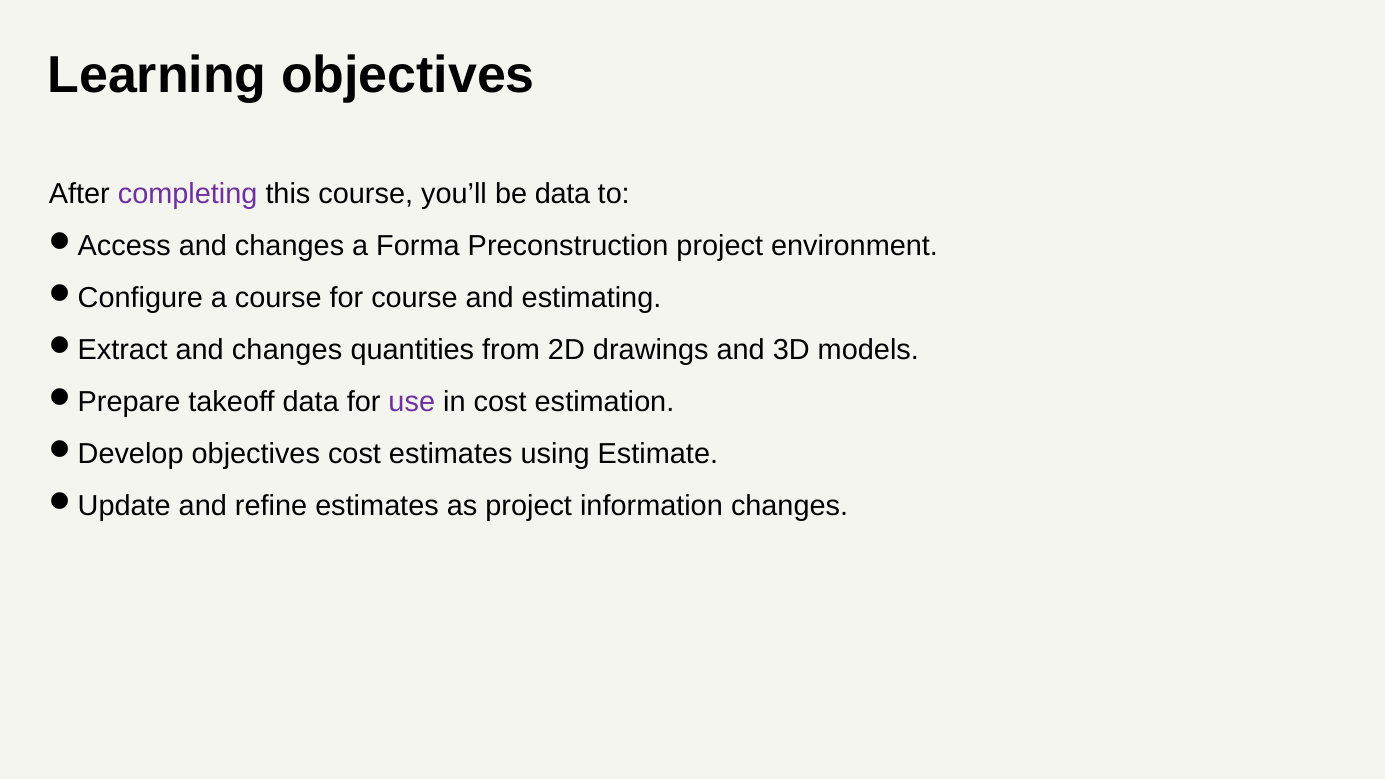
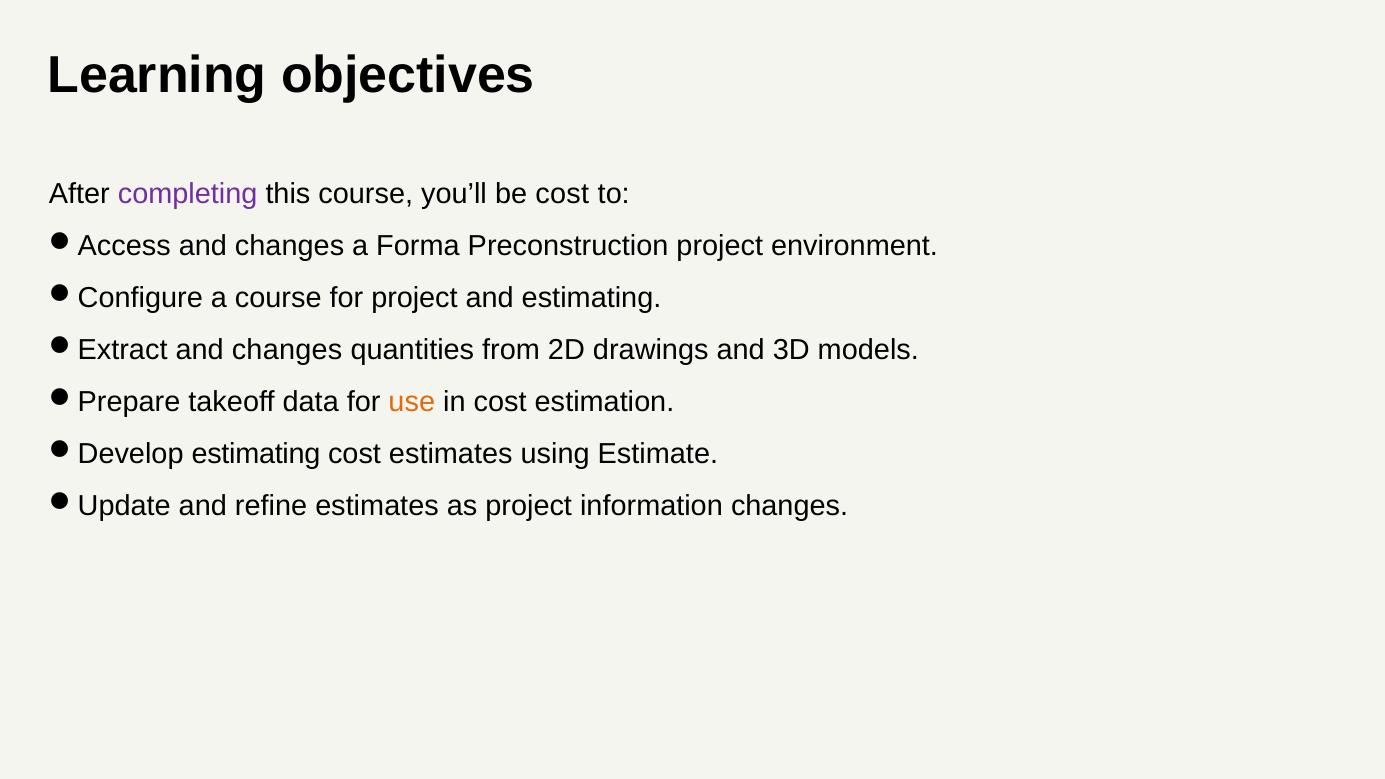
be data: data -> cost (562, 194)
for course: course -> project (414, 298)
use colour: purple -> orange (412, 402)
objectives: objectives -> estimating (256, 454)
